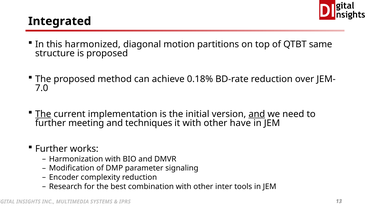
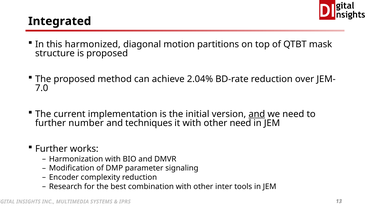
same: same -> mask (321, 44)
0.18%: 0.18% -> 2.04% (200, 79)
The underline: present -> none (43, 114)
meeting: meeting -> number (86, 123)
other have: have -> need (240, 123)
